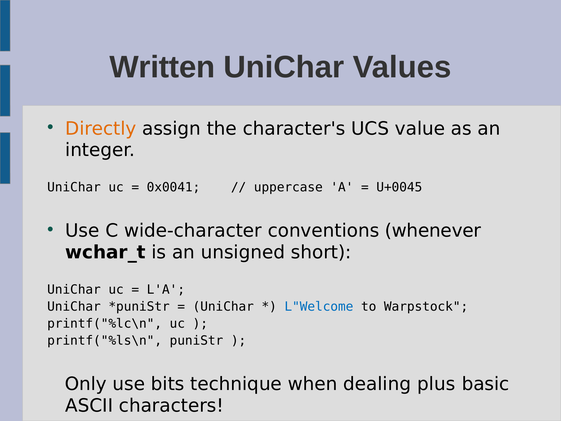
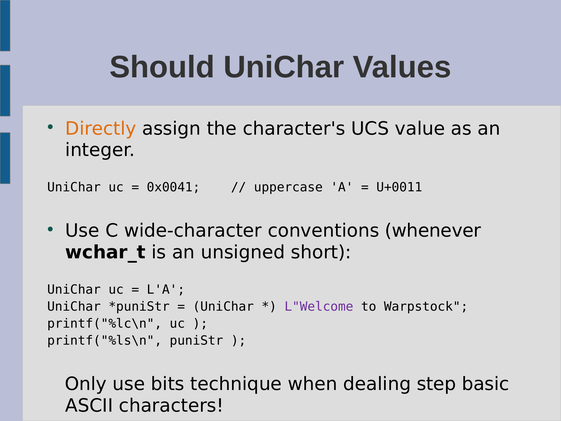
Written: Written -> Should (162, 67)
U+0045: U+0045 -> U+0011 (399, 187)
L"Welcome colour: blue -> purple (319, 307)
plus: plus -> step (436, 384)
